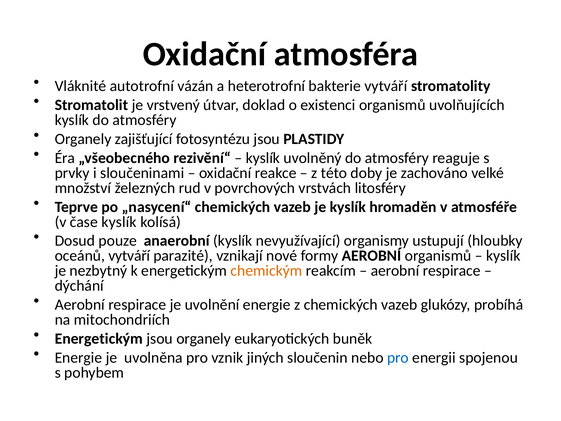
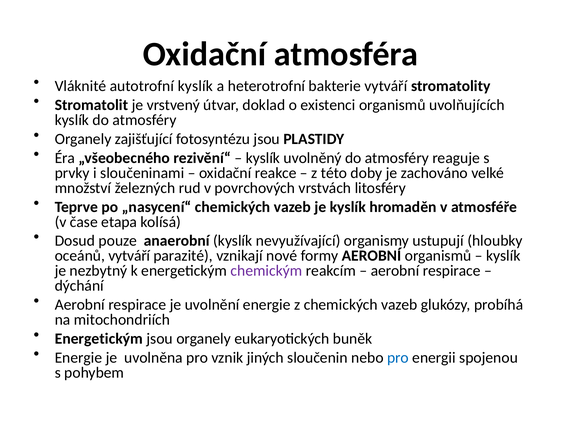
autotrofní vázán: vázán -> kyslík (195, 86)
čase kyslík: kyslík -> etapa (119, 222)
chemickým colour: orange -> purple (266, 271)
